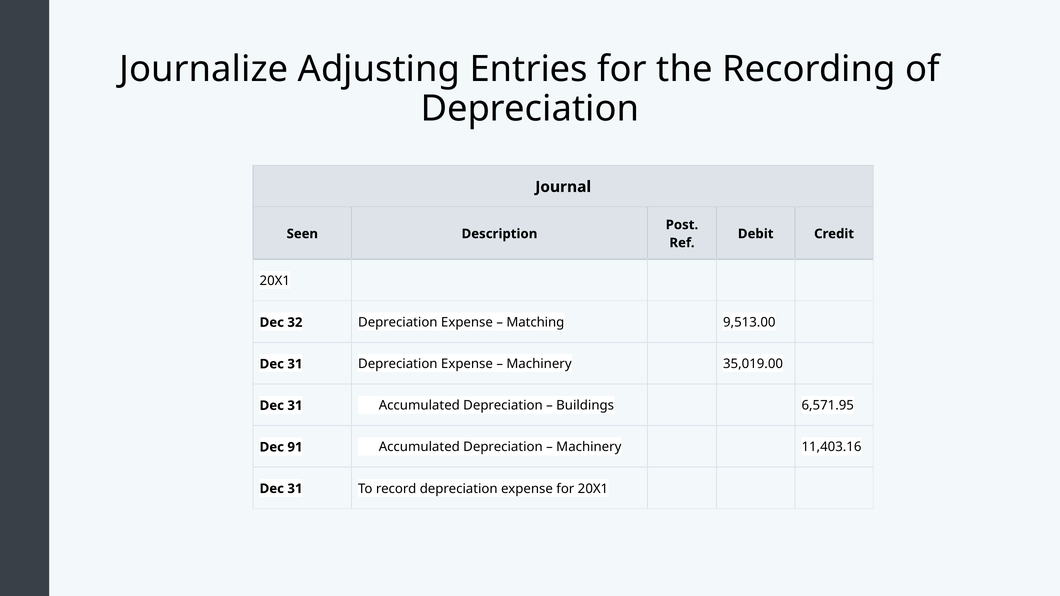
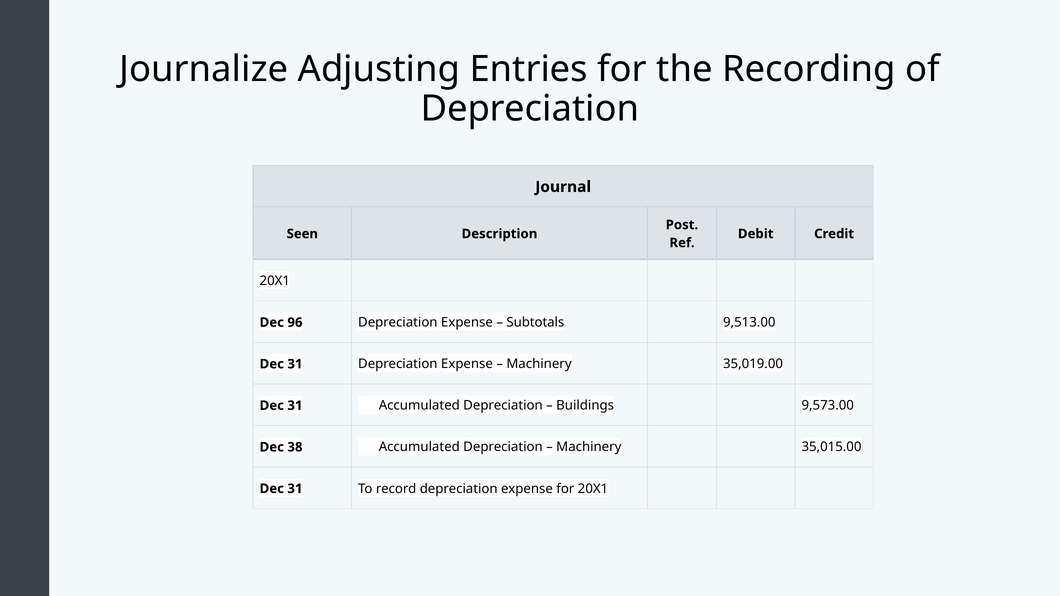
32: 32 -> 96 (295, 323)
Matching: Matching -> Subtotals (535, 323)
6,571.95: 6,571.95 -> 9,573.00 (828, 406)
91: 91 -> 38 (295, 447)
11,403.16: 11,403.16 -> 35,015.00 (831, 447)
